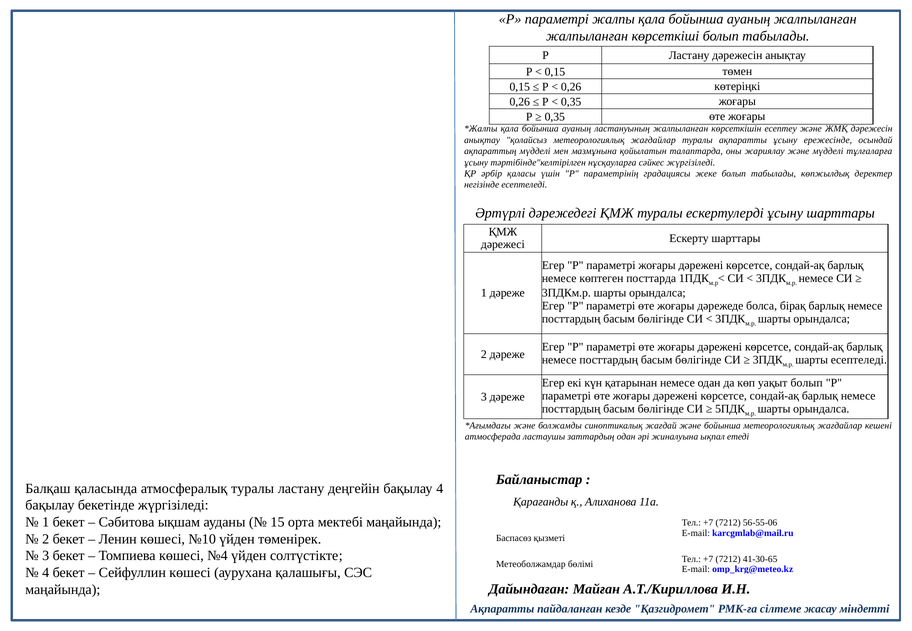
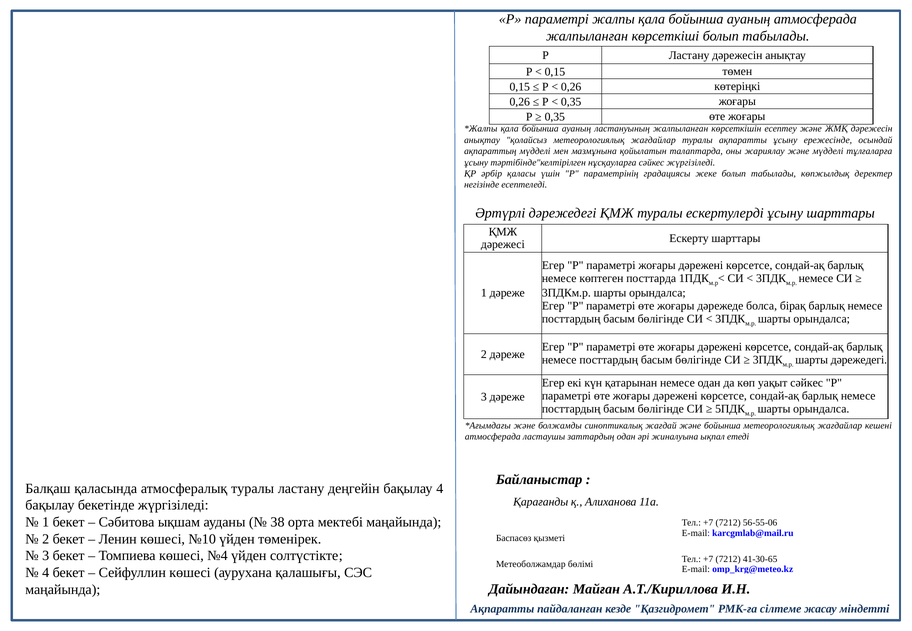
ауаның жалпыланған: жалпыланған -> атмосферада (815, 19)
шарты есептеледі: есептеледі -> дәрежедегі (859, 360)
уақыт болып: болып -> сәйкес (807, 383)
15: 15 -> 38 (278, 523)
